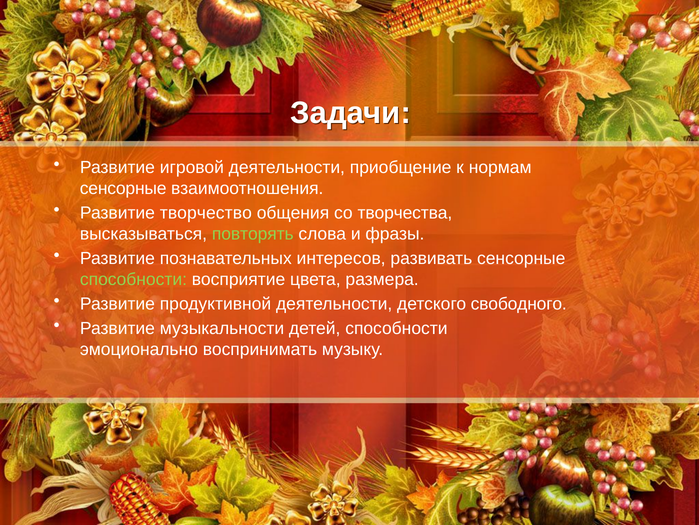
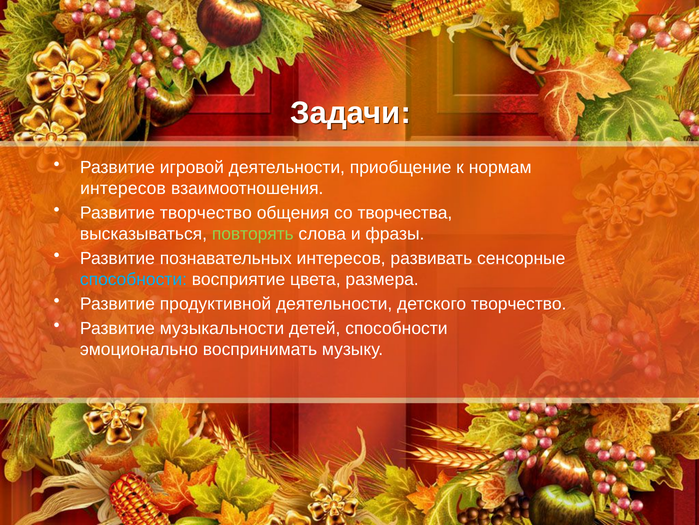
сенсорные: сенсорные -> интересов (123, 188)
способности colour: light green -> light blue (134, 279)
детского свободного: свободного -> творчество (519, 304)
